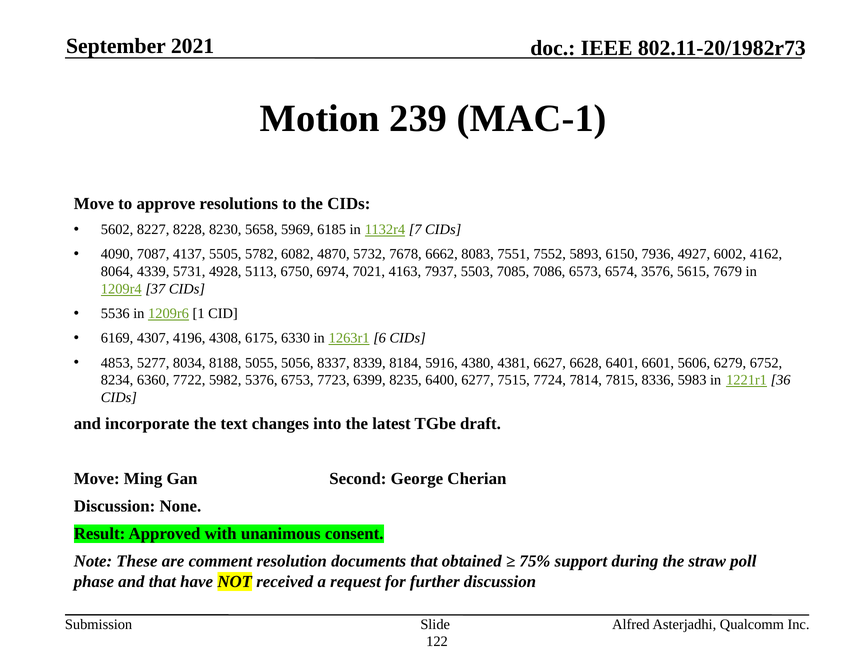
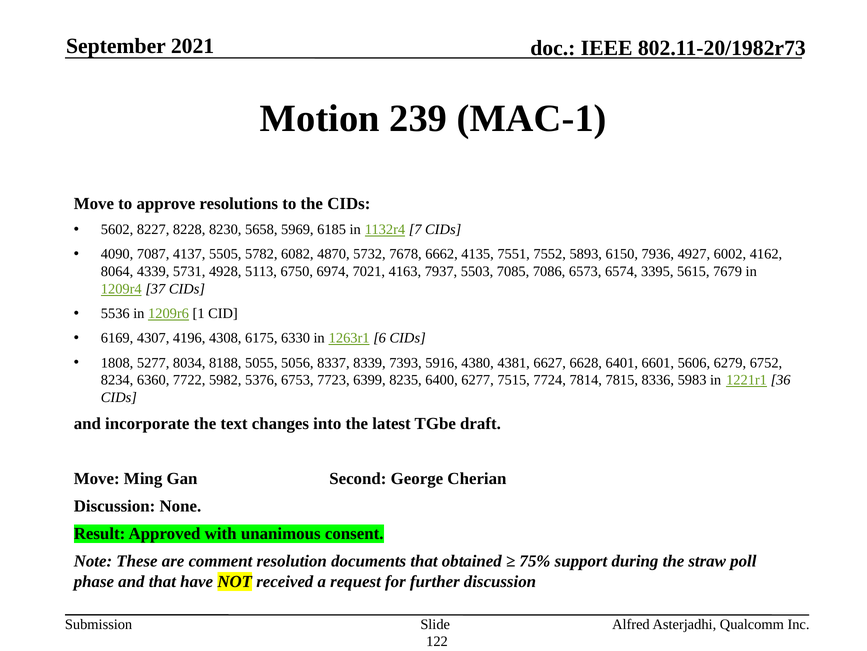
8083: 8083 -> 4135 (478, 254)
3576: 3576 -> 3395 (657, 271)
4853: 4853 -> 1808 (117, 362)
8184: 8184 -> 7393 (405, 362)
